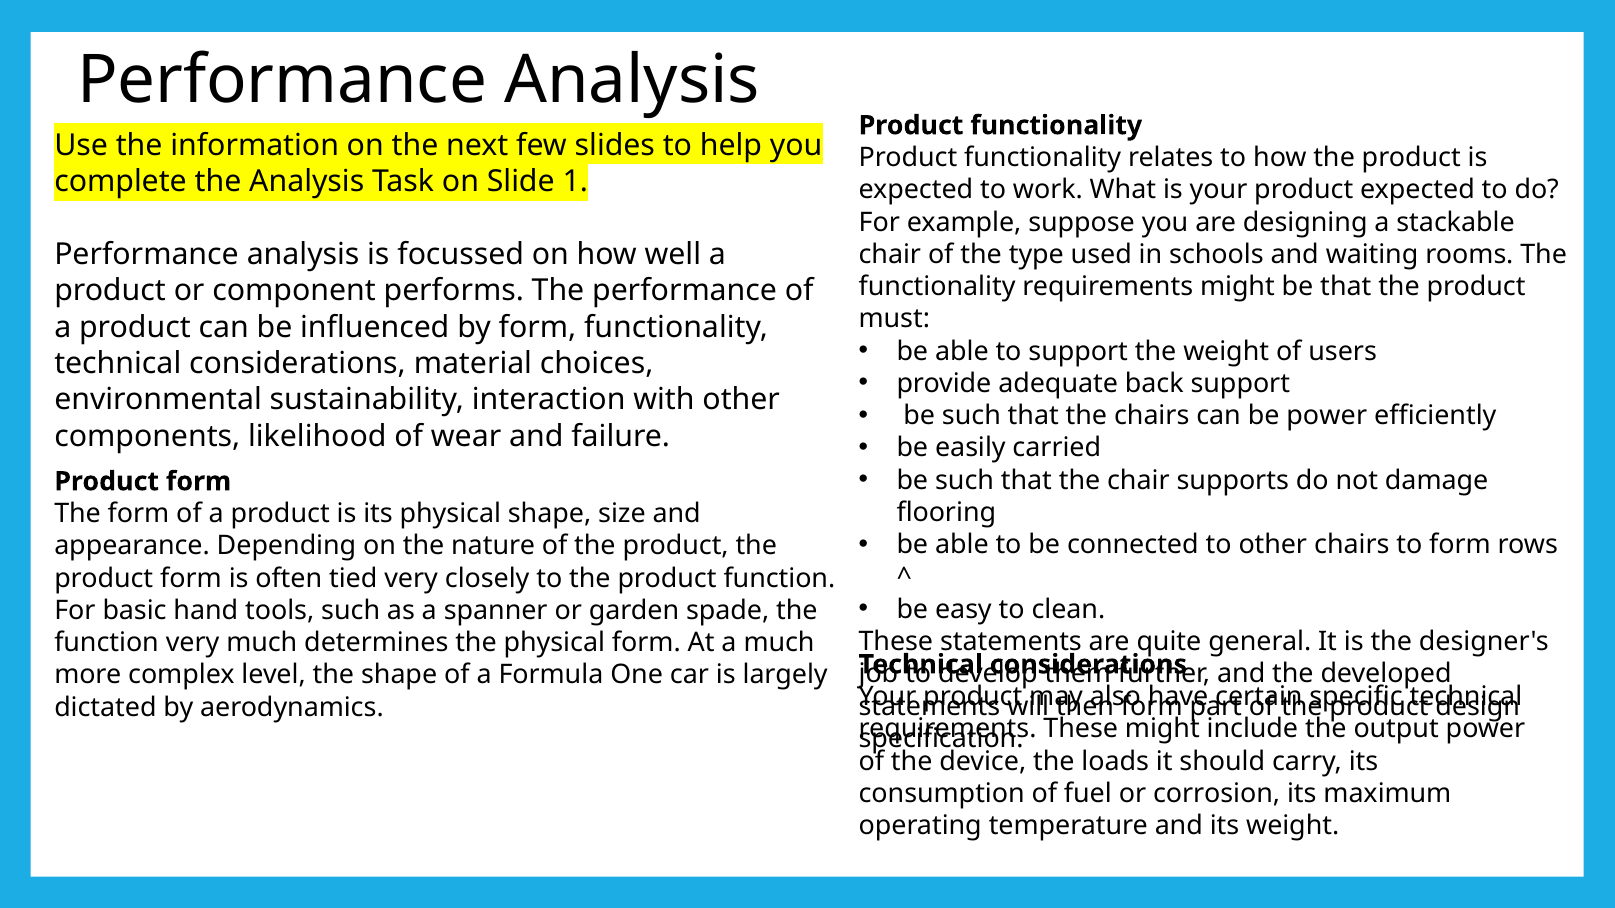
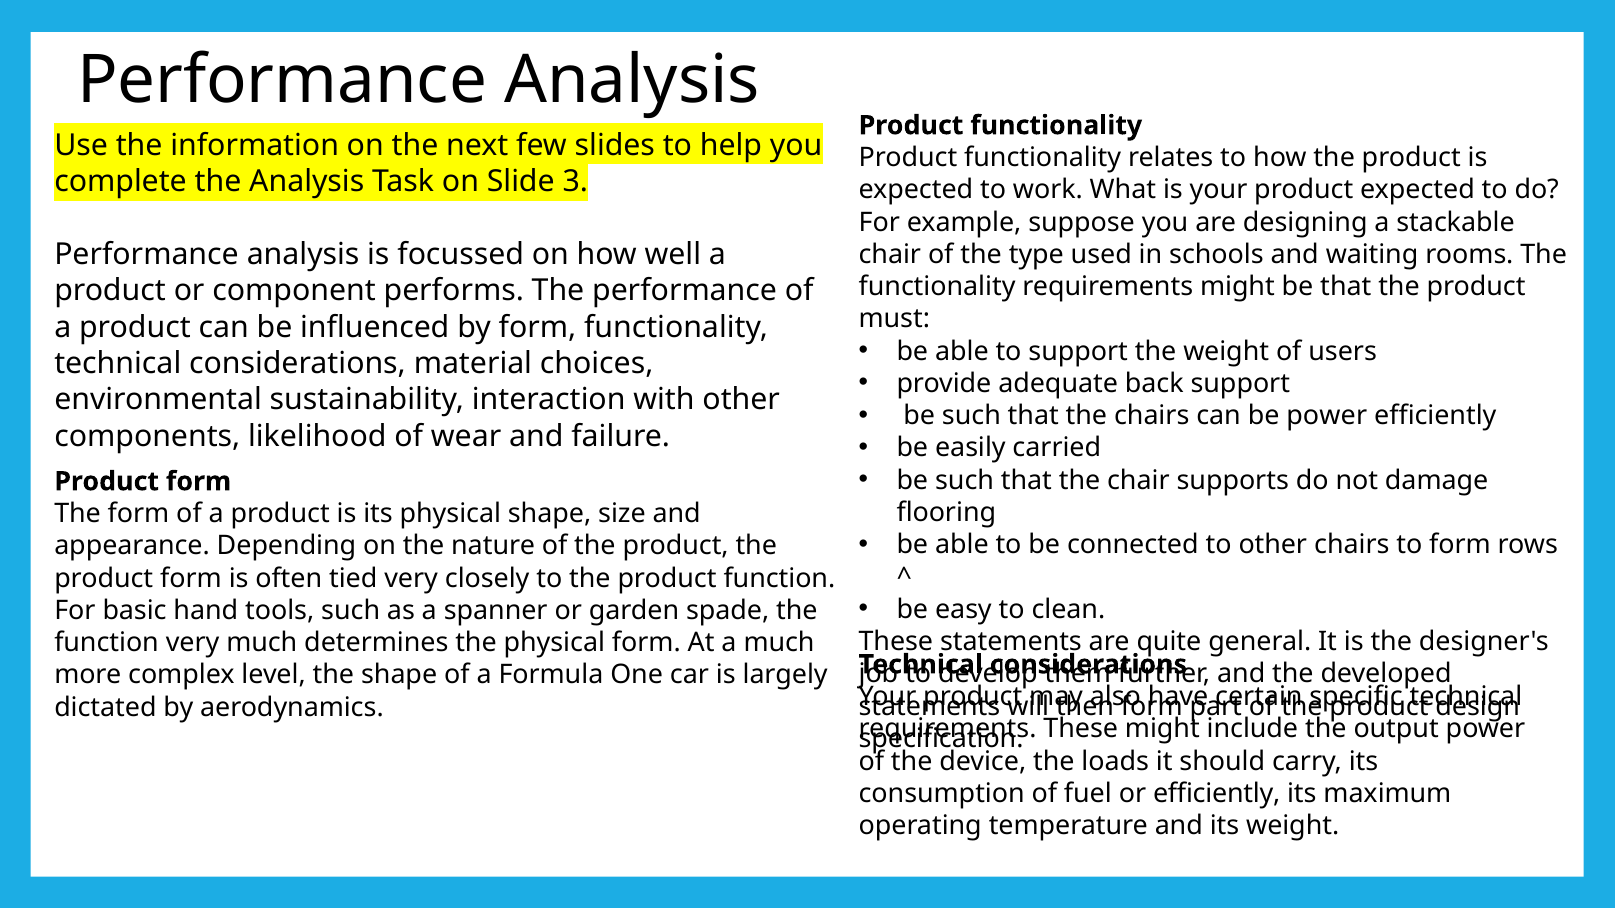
1: 1 -> 3 (575, 182)
or corrosion: corrosion -> efficiently (1217, 794)
